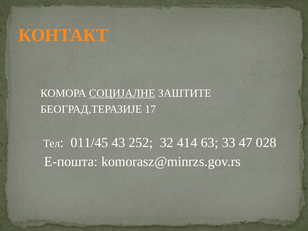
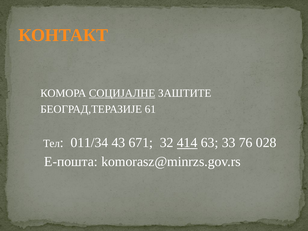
17: 17 -> 61 (150, 109)
011/45: 011/45 -> 011/34 (89, 143)
252: 252 -> 671 (141, 143)
414 underline: none -> present (187, 143)
47: 47 -> 76 (246, 143)
